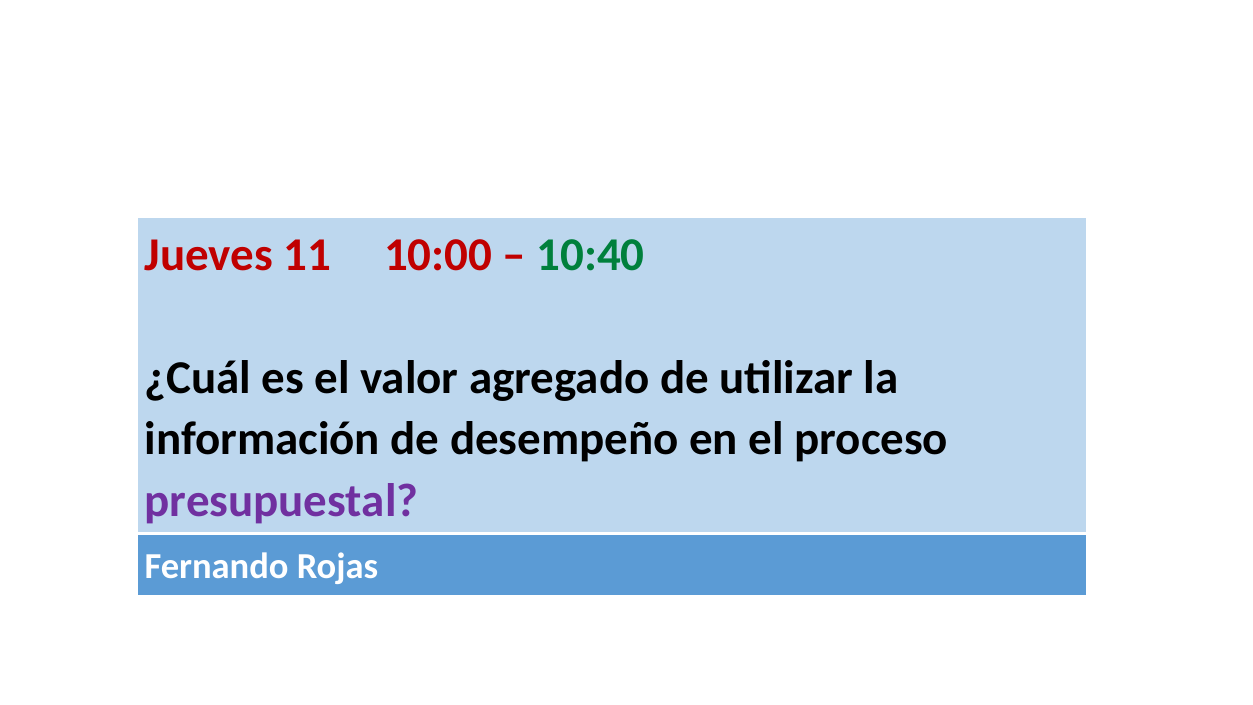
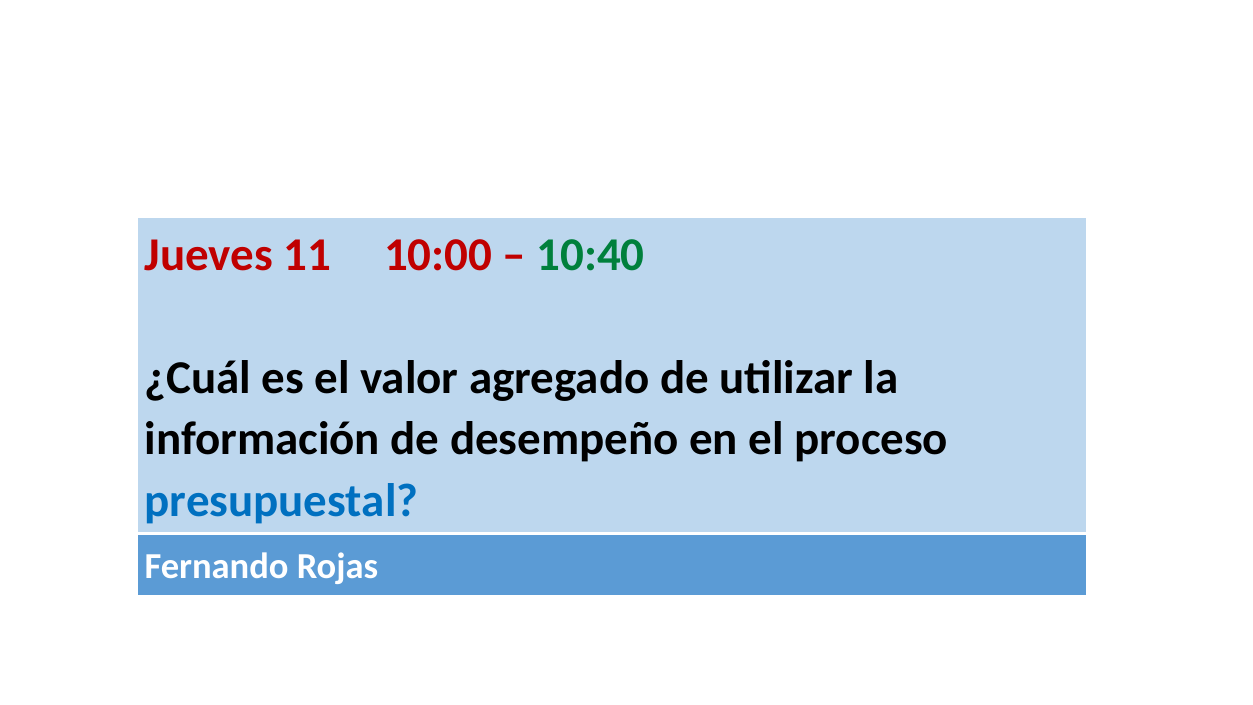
presupuestal colour: purple -> blue (281, 501)
